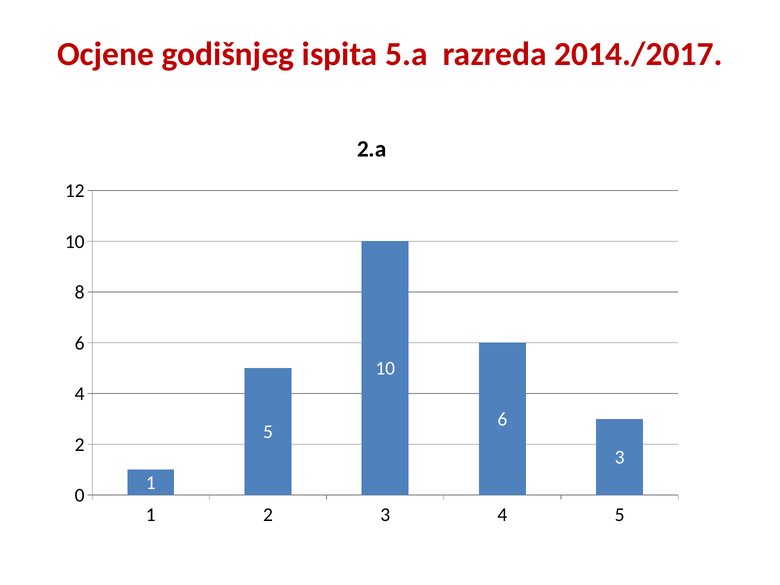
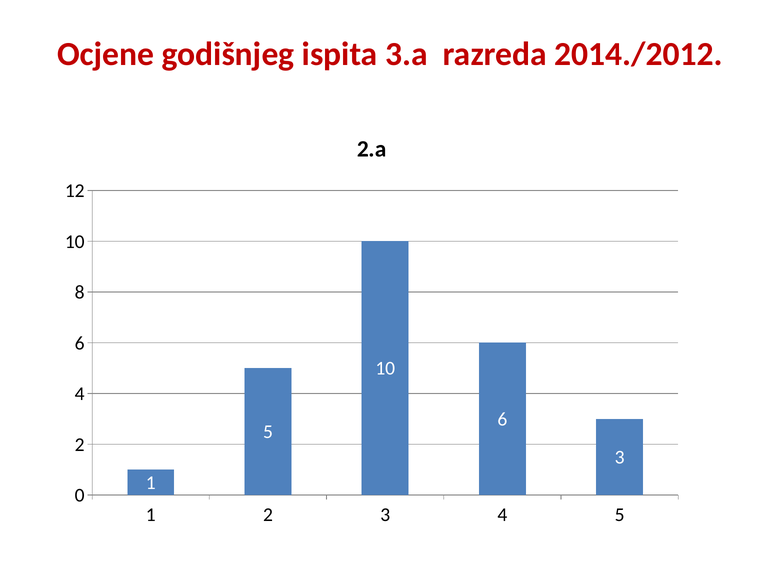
5.a: 5.a -> 3.a (406, 54)
2014./2017: 2014./2017 -> 2014./2012 (639, 54)
